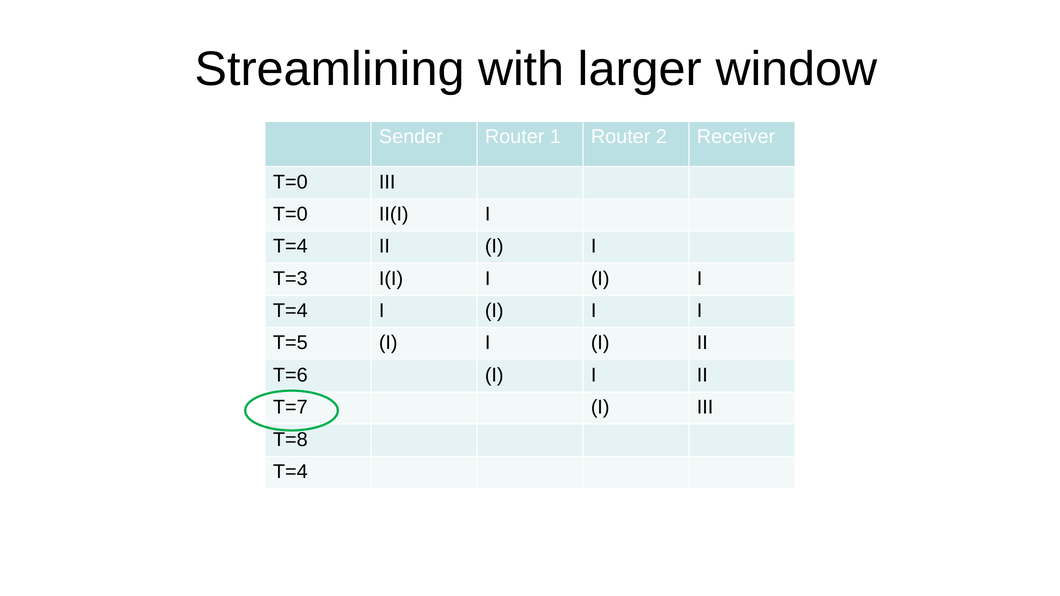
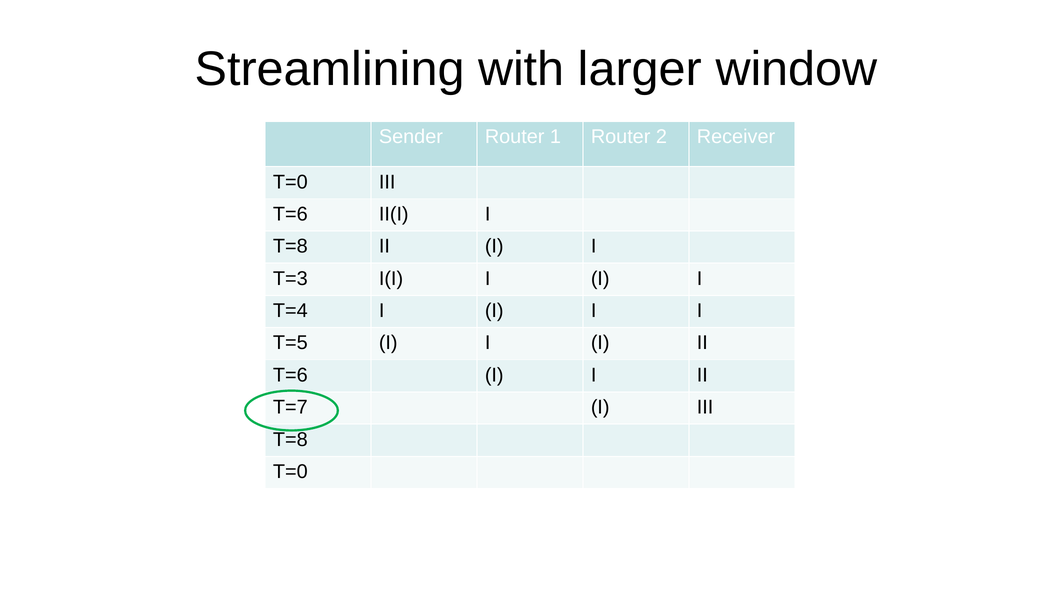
T=0: T=0 -> T=6 (290, 214)
T=4: T=4 -> T=8 (290, 246)
T=4: T=4 -> T=0 (290, 472)
